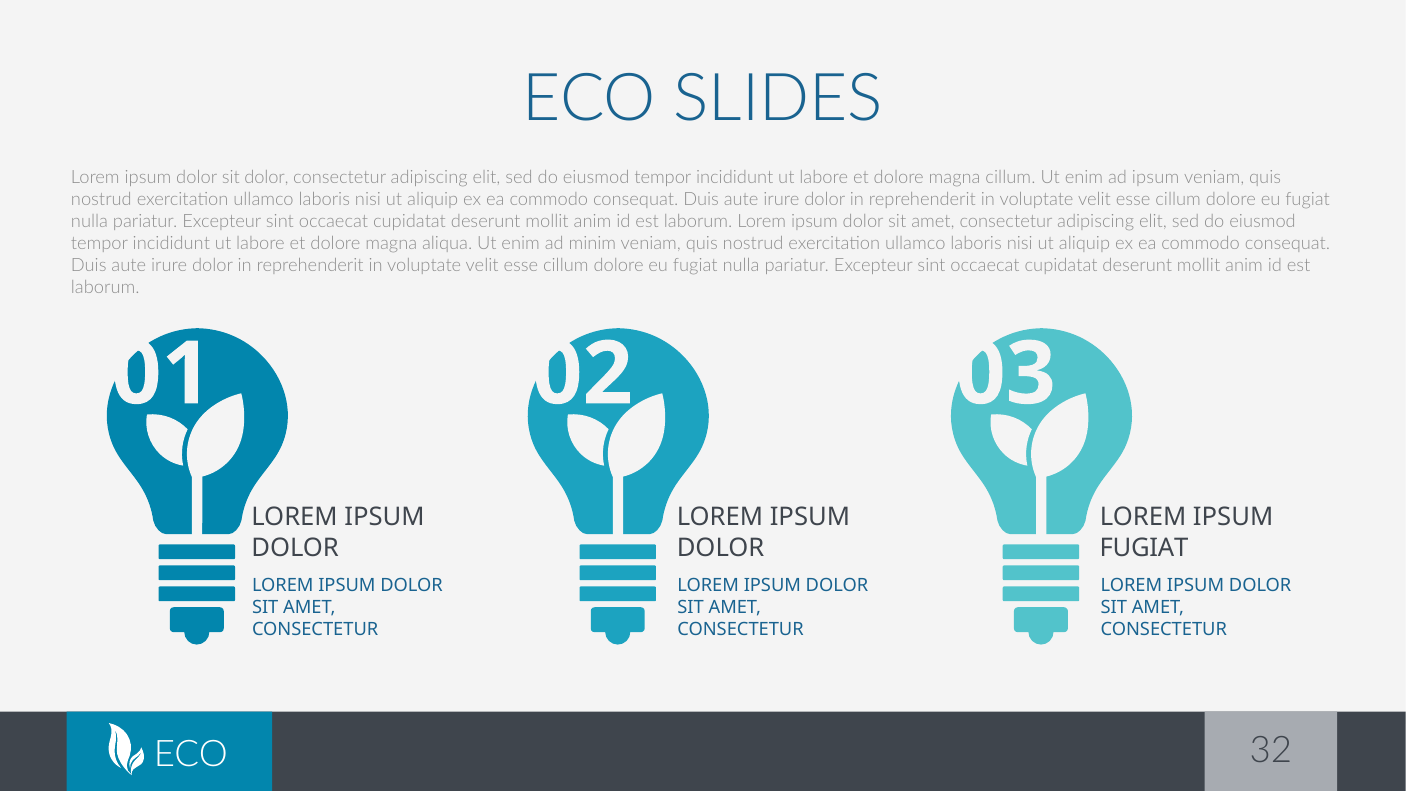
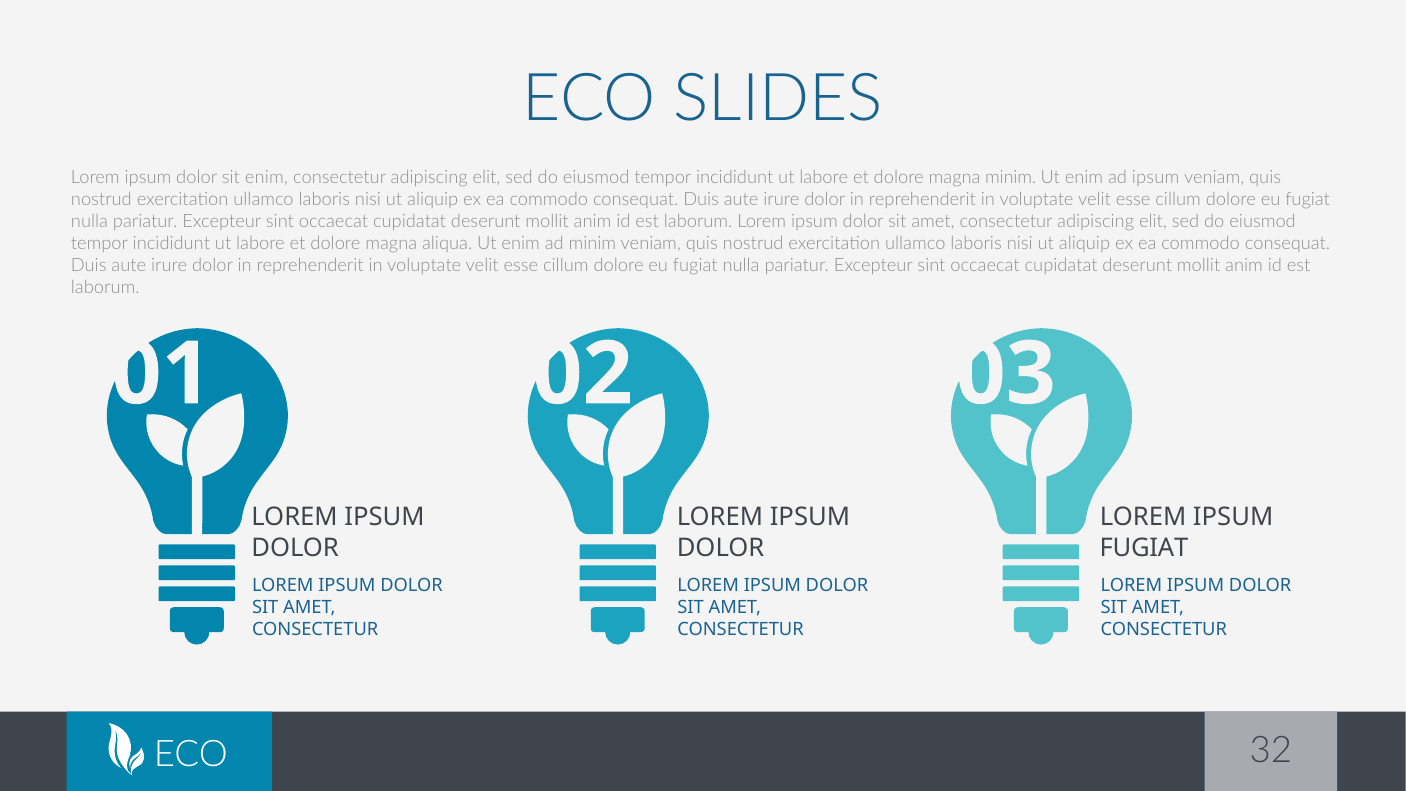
sit dolor: dolor -> enim (266, 177)
magna cillum: cillum -> minim (1011, 177)
